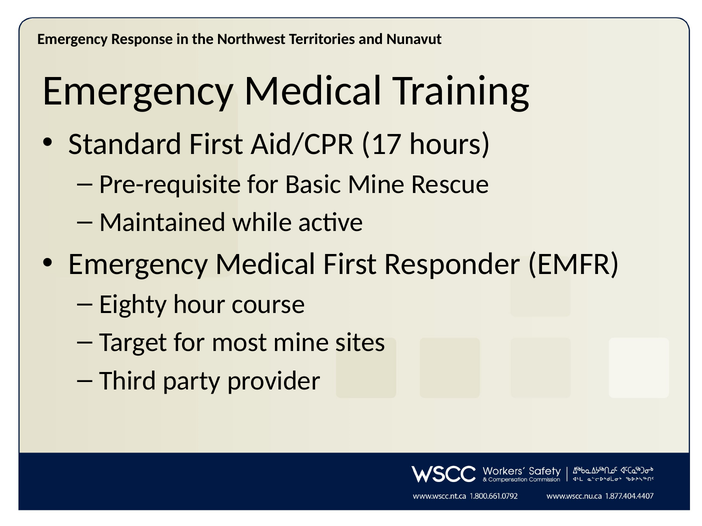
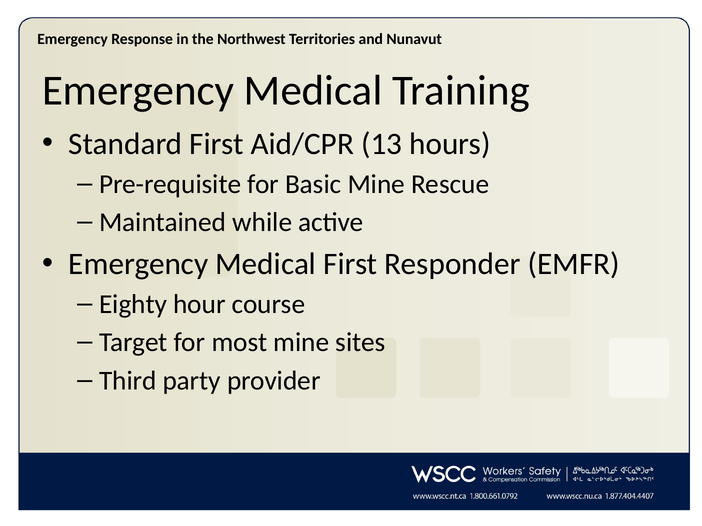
17: 17 -> 13 (382, 144)
